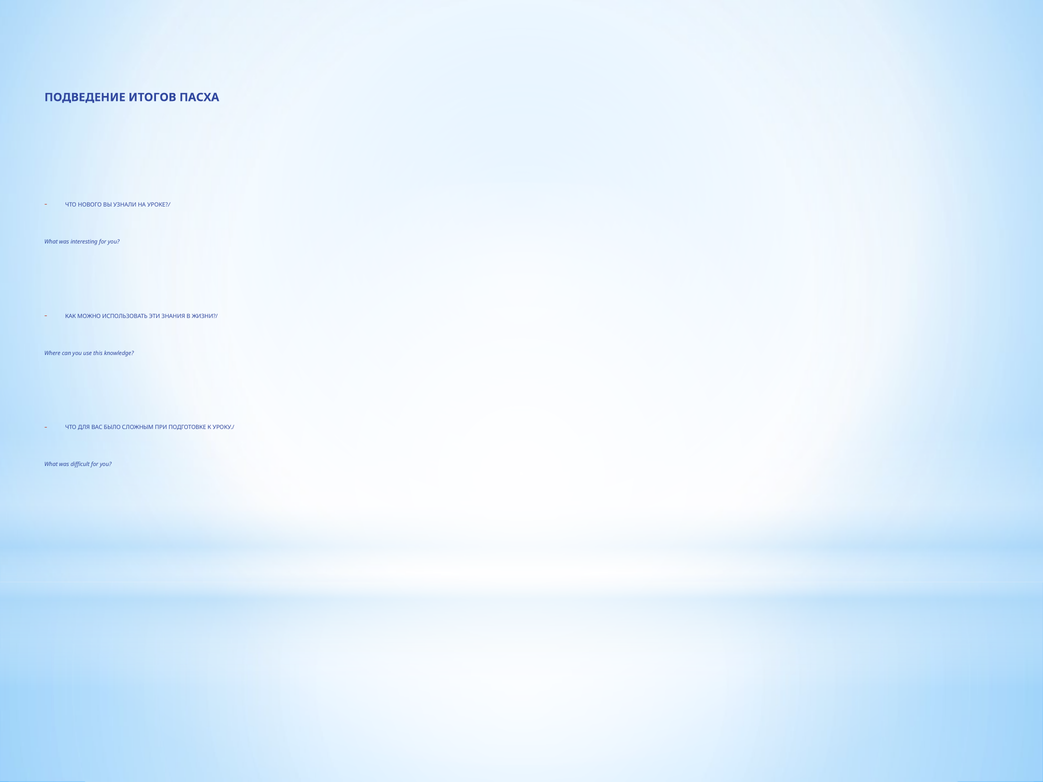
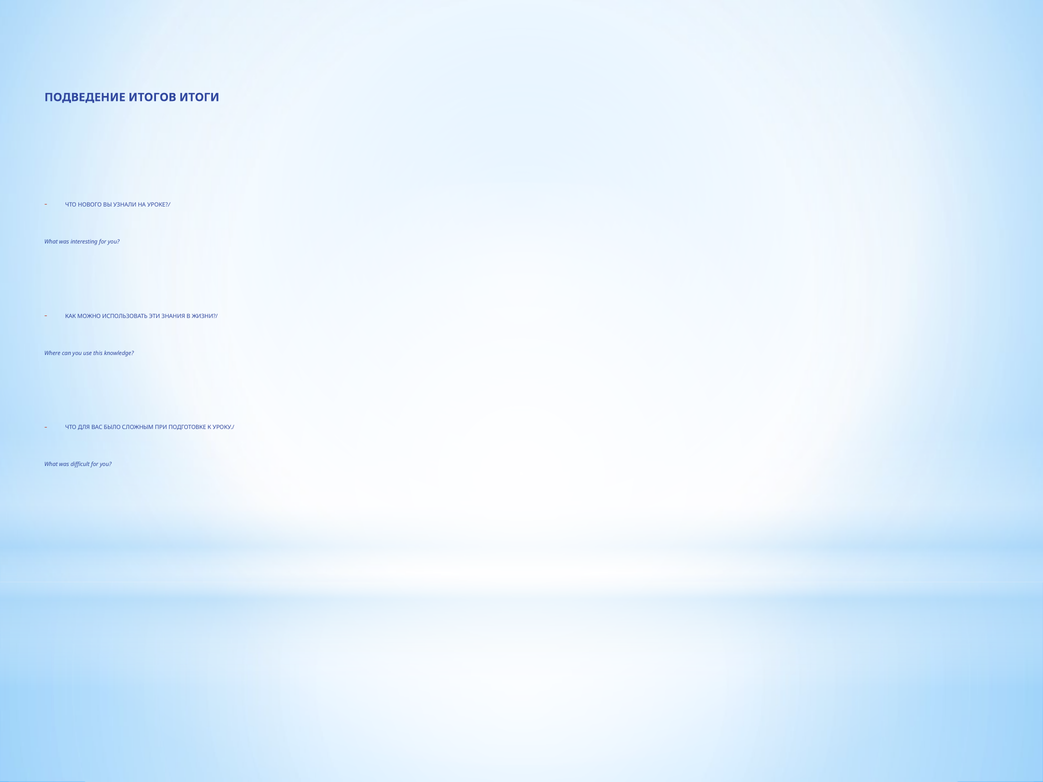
ПАСХА: ПАСХА -> ИТОГИ (199, 97)
